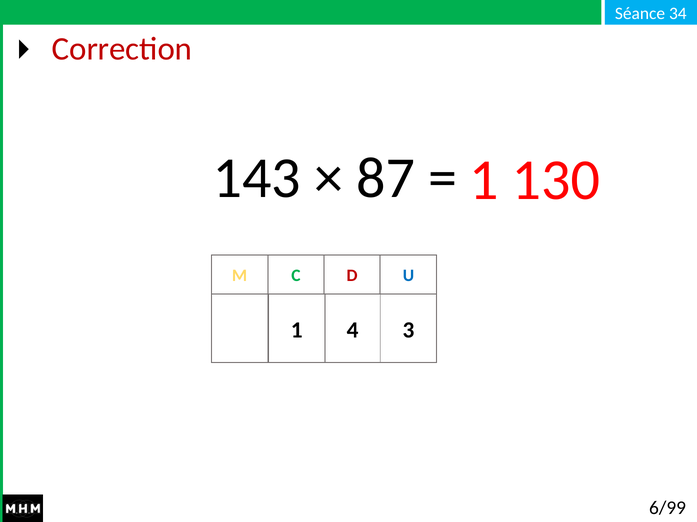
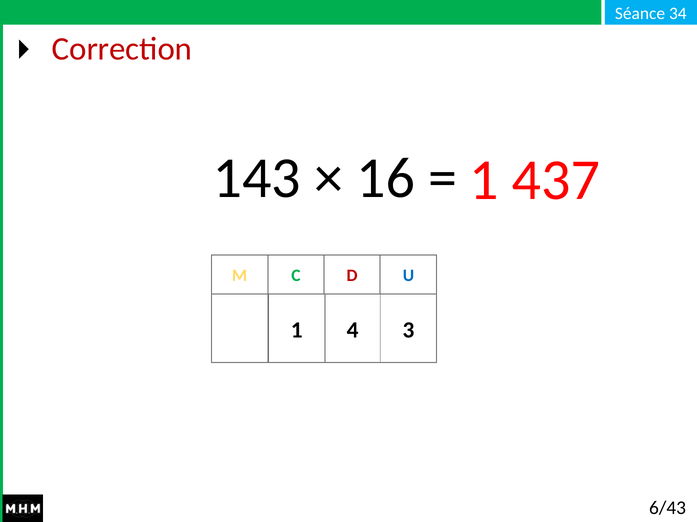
87: 87 -> 16 (386, 178)
130: 130 -> 437 (556, 180)
6/99: 6/99 -> 6/43 (668, 509)
